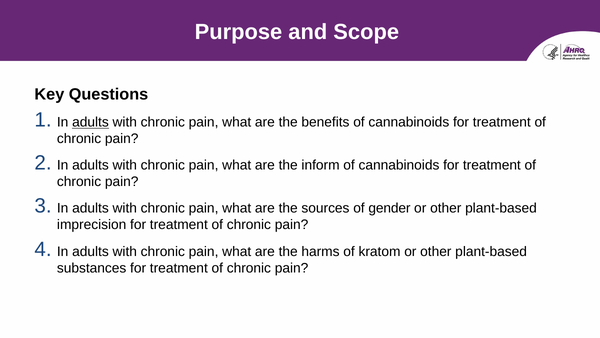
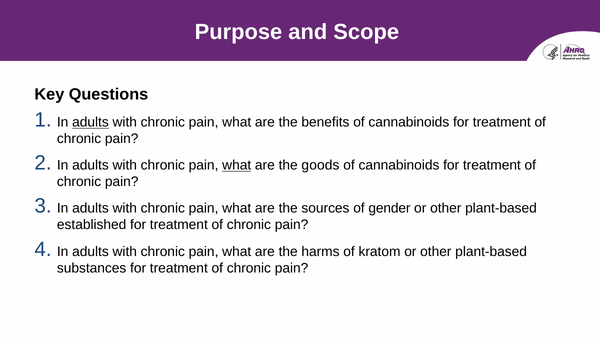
what underline: none -> present (237, 165)
inform: inform -> goods (320, 165)
imprecision: imprecision -> established (92, 225)
